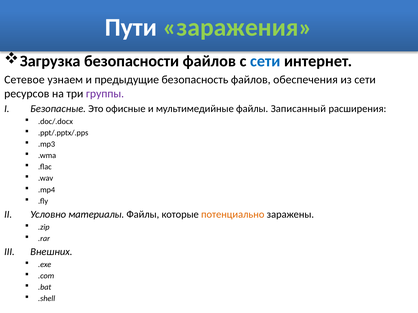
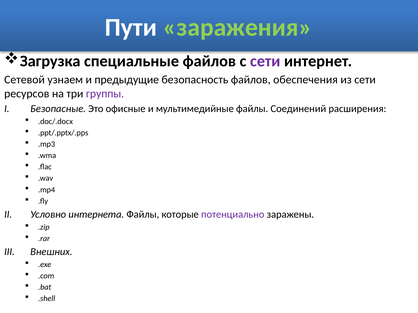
безопасности: безопасности -> специальные (132, 61)
сети colour: blue -> purple (265, 61)
Сетевое: Сетевое -> Сетевой (24, 80)
Записанный: Записанный -> Соединений (298, 109)
материалы: материалы -> интернета (96, 215)
потенциально colour: orange -> purple (233, 215)
